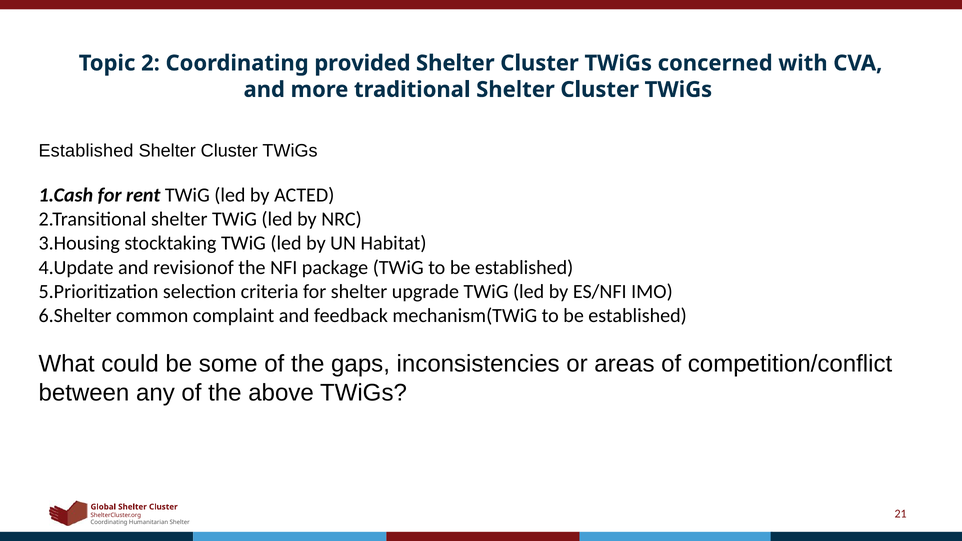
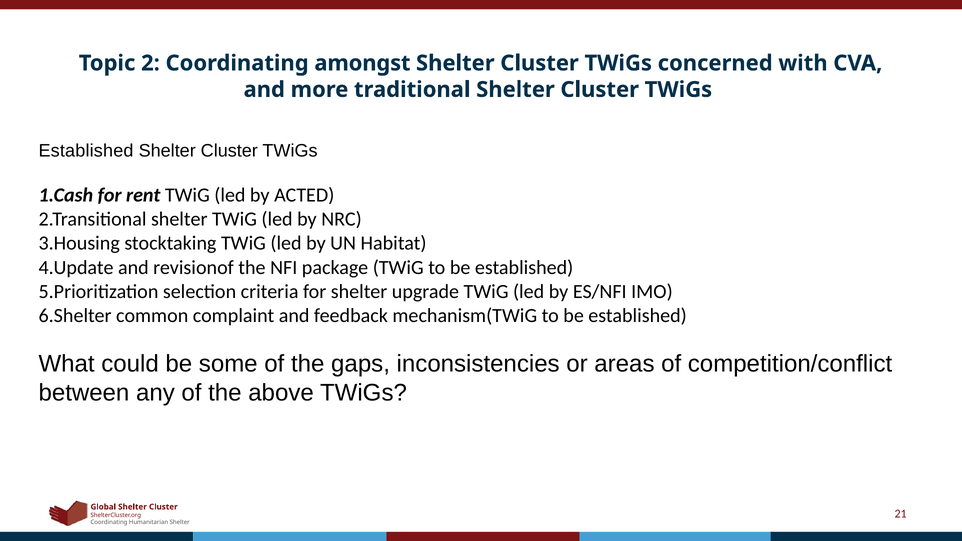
provided: provided -> amongst (362, 63)
